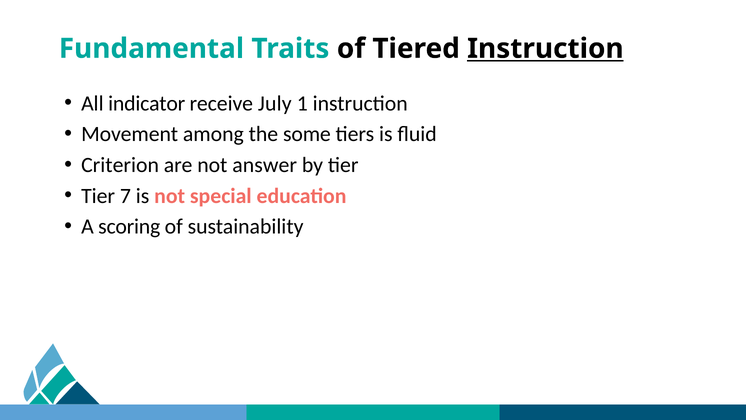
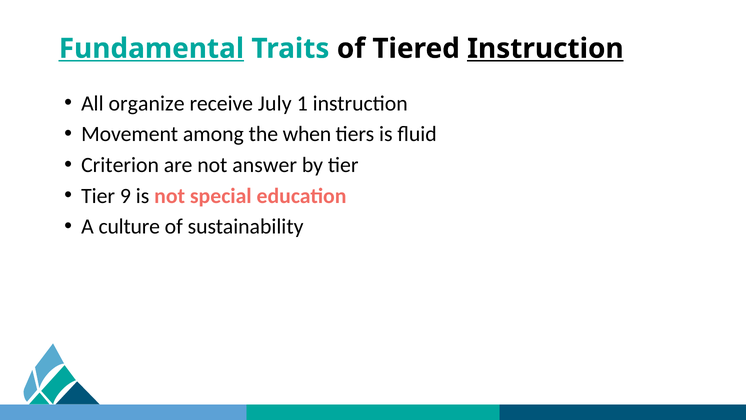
Fundamental underline: none -> present (151, 49)
indicator: indicator -> organize (147, 103)
some: some -> when (307, 134)
7: 7 -> 9 (125, 196)
scoring: scoring -> culture (129, 227)
